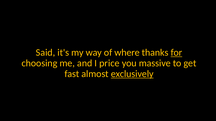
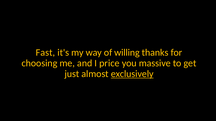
Said: Said -> Fast (45, 53)
where: where -> willing (127, 53)
for underline: present -> none (176, 53)
fast: fast -> just (72, 74)
